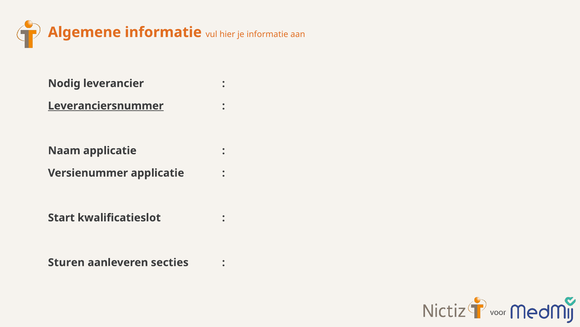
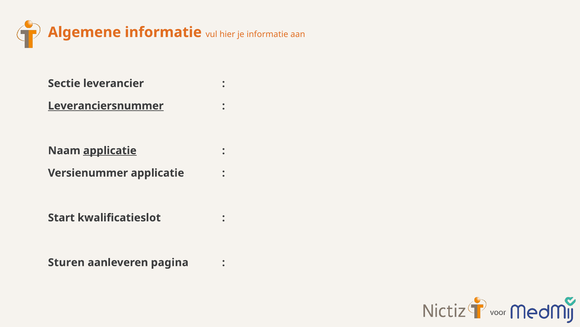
Nodig: Nodig -> Sectie (64, 83)
applicatie underline: none -> present (110, 150)
secties: secties -> pagina (170, 262)
